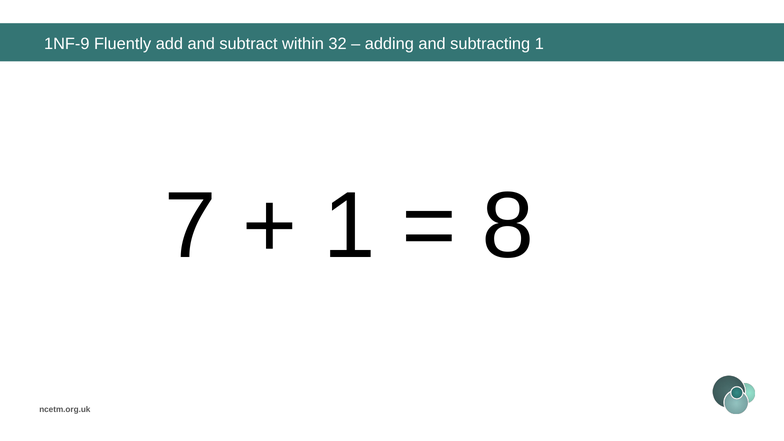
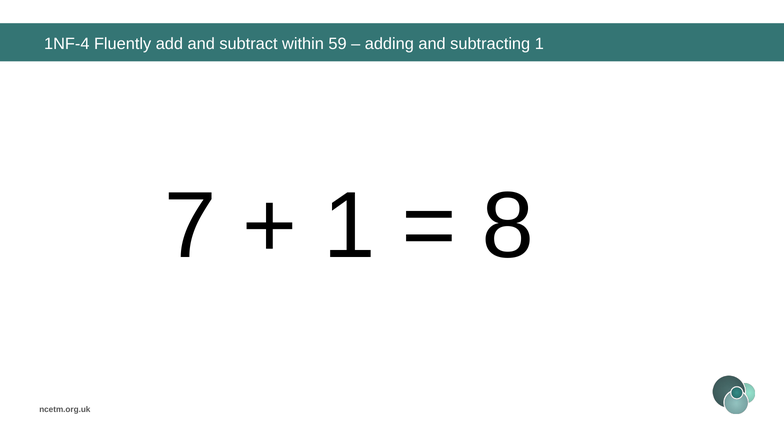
1NF-9: 1NF-9 -> 1NF-4 (67, 44)
32: 32 -> 59 (338, 44)
